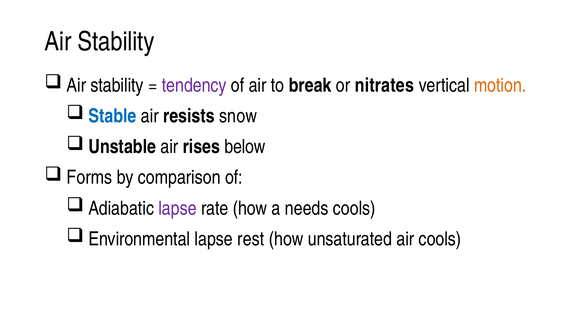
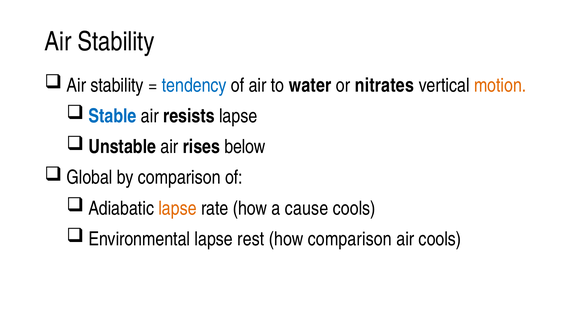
tendency colour: purple -> blue (194, 85)
break: break -> water (310, 85)
resists snow: snow -> lapse (238, 116)
Forms: Forms -> Global (89, 178)
lapse colour: purple -> orange (178, 208)
needs: needs -> cause (307, 208)
how unsaturated: unsaturated -> comparison (350, 239)
